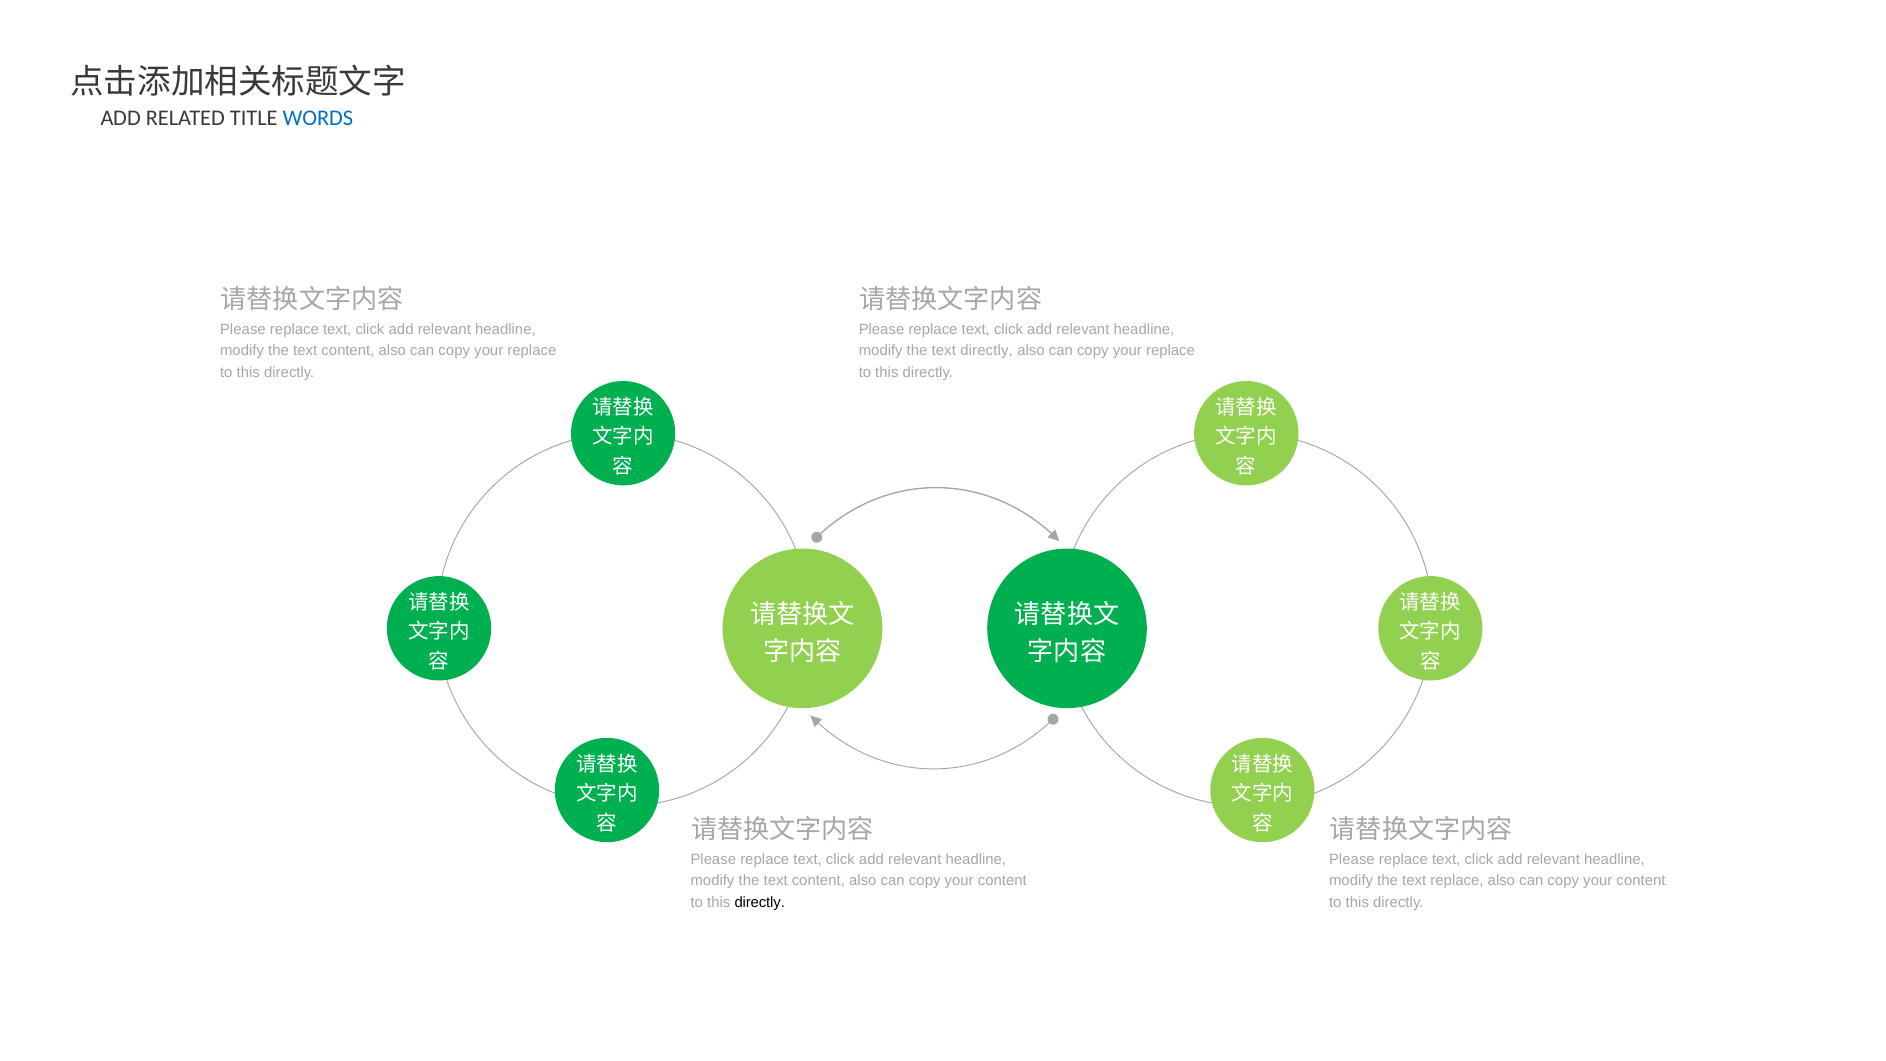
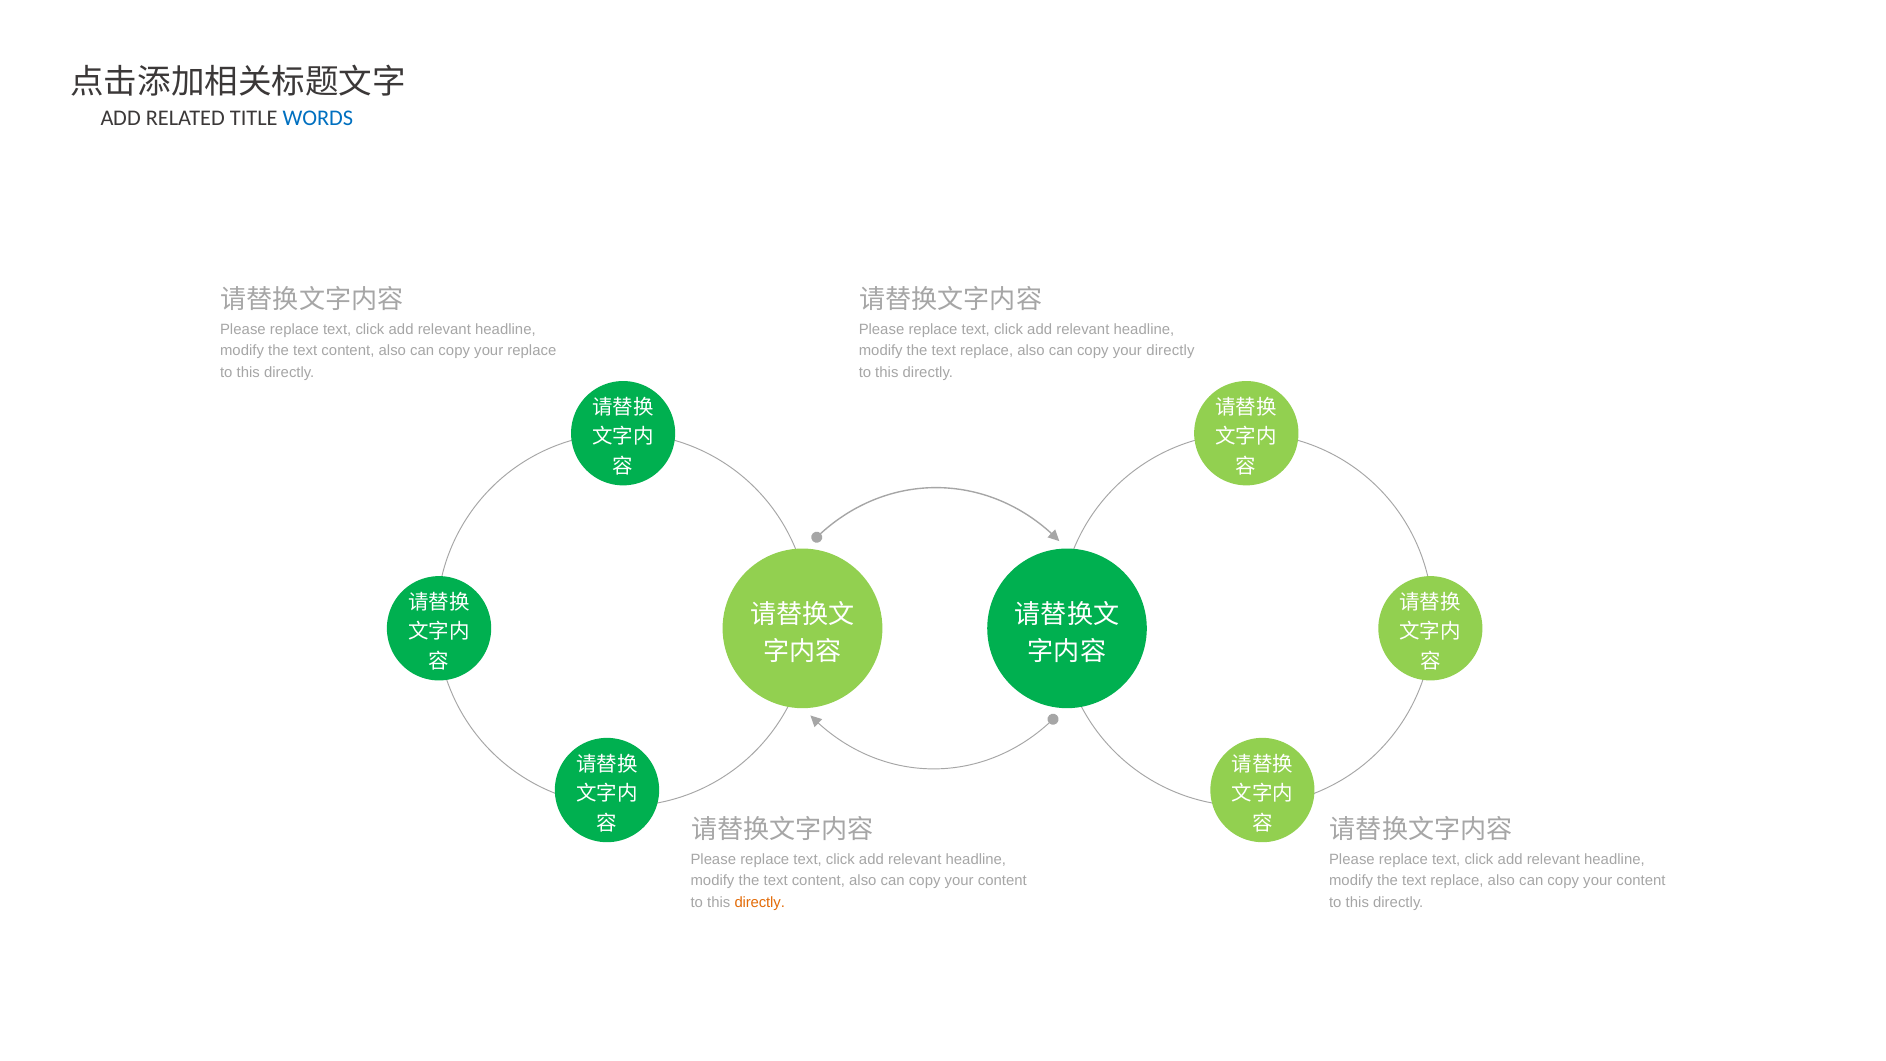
directly: directly -> replace (987, 351)
replace: replace -> directly (1170, 351)
directly colour: black -> orange (760, 902)
